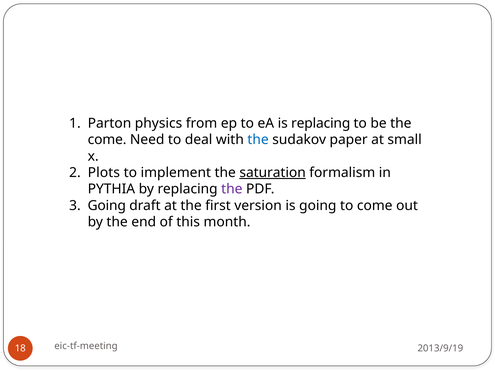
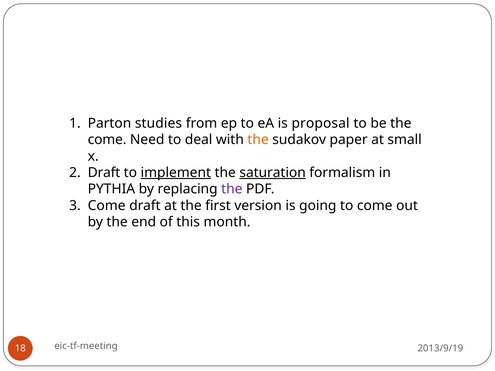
physics: physics -> studies (158, 123)
is replacing: replacing -> proposal (321, 123)
the colour: blue -> orange (258, 140)
Plots: Plots -> Draft (104, 173)
implement underline: none -> present (176, 173)
Going: Going -> Come (107, 206)
